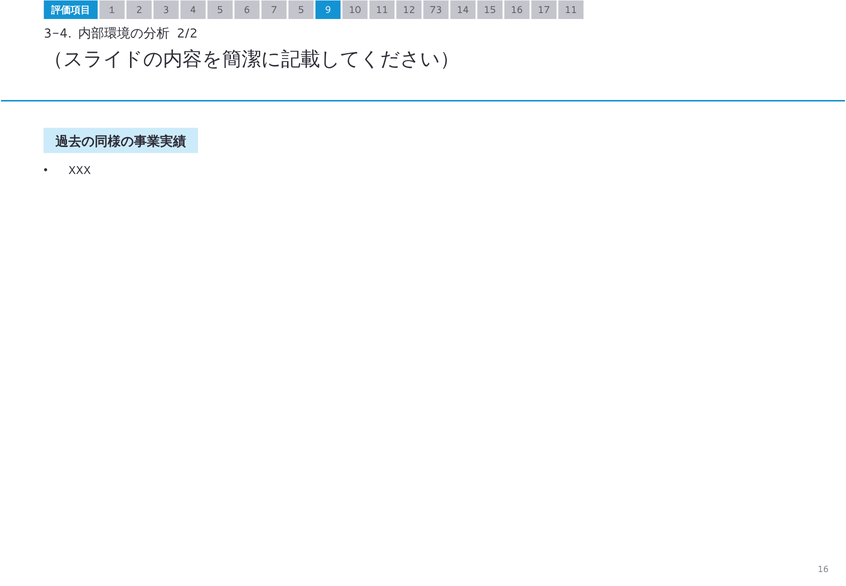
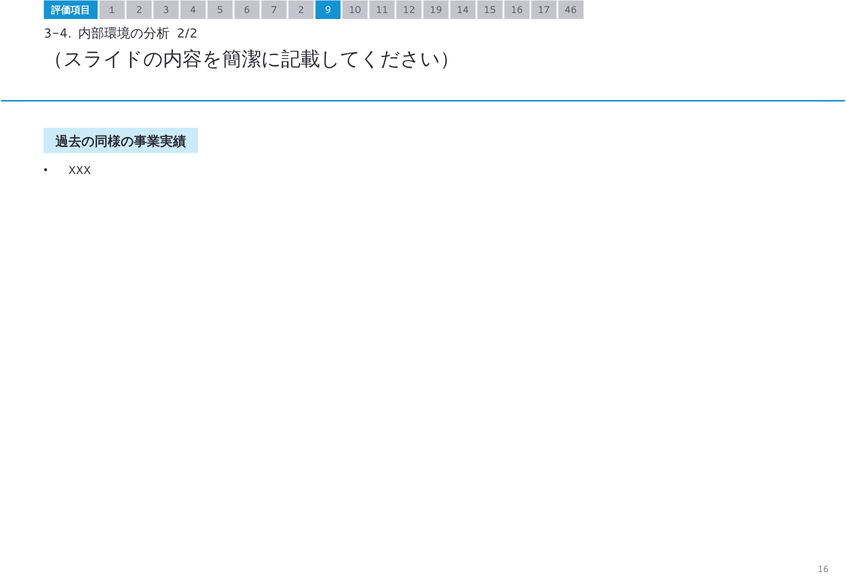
7 5: 5 -> 2 (301, 10)
73: 73 -> 19 (436, 10)
17 11: 11 -> 46 (571, 10)
